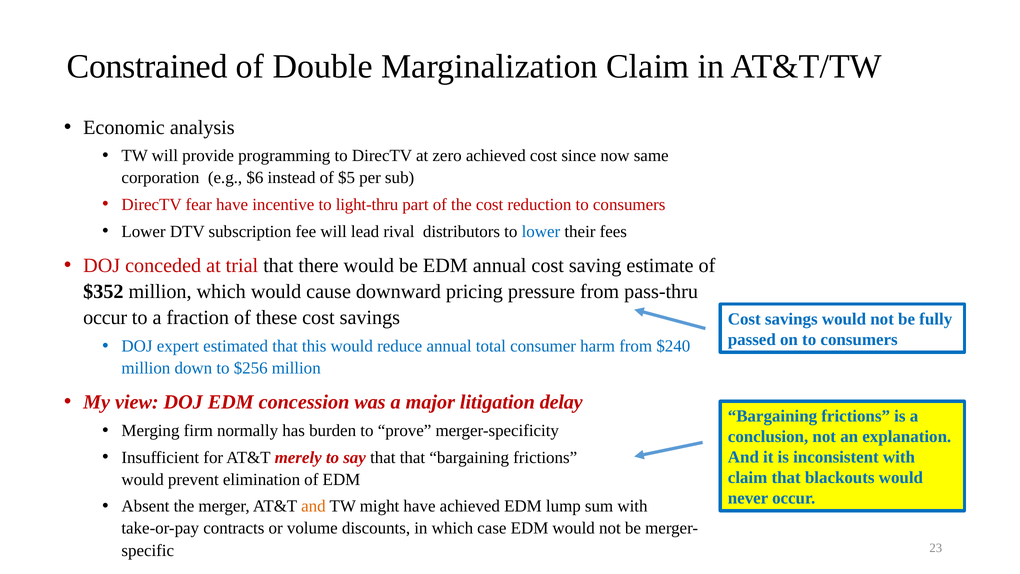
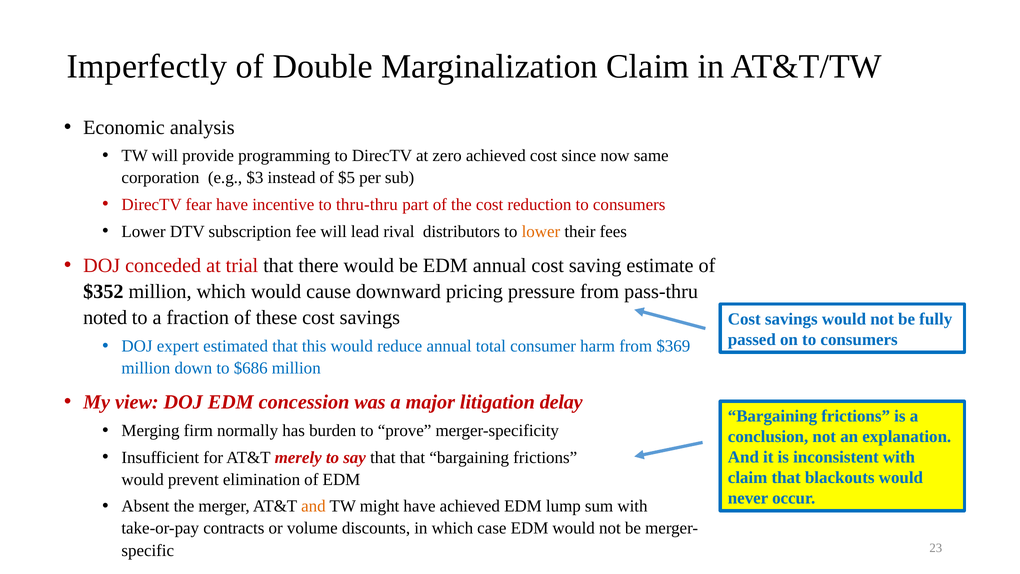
Constrained: Constrained -> Imperfectly (147, 67)
$6: $6 -> $3 (255, 178)
light-thru: light-thru -> thru-thru (367, 205)
lower colour: blue -> orange (541, 231)
occur: occur -> noted (105, 318)
$240: $240 -> $369 (673, 346)
$256: $256 -> $686 (251, 368)
